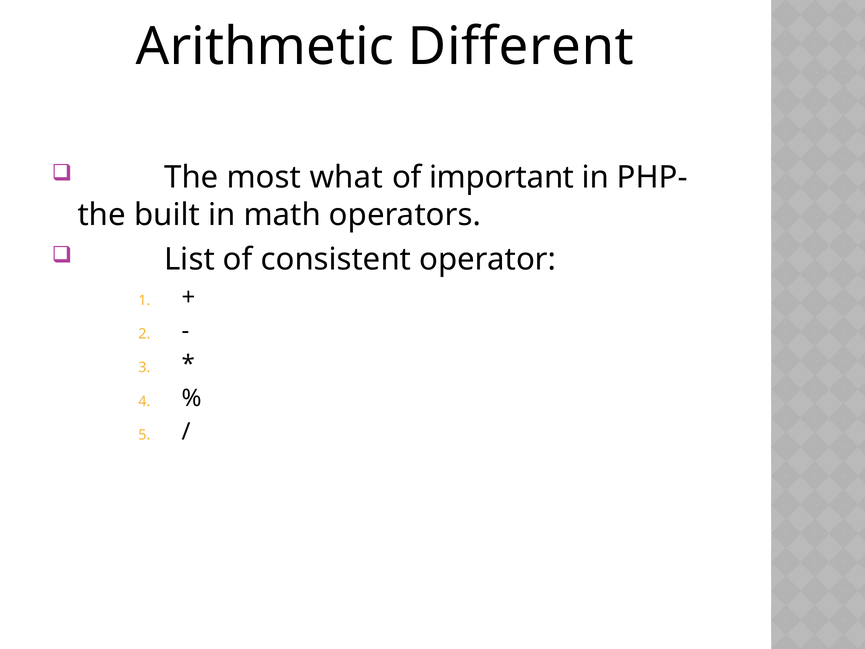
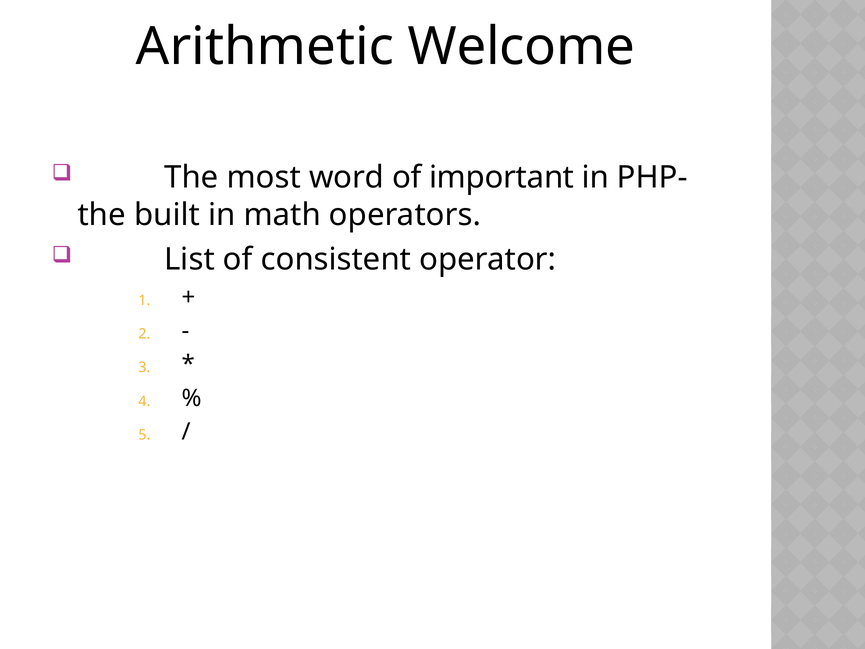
Different: Different -> Welcome (521, 47)
what: what -> word (347, 177)
